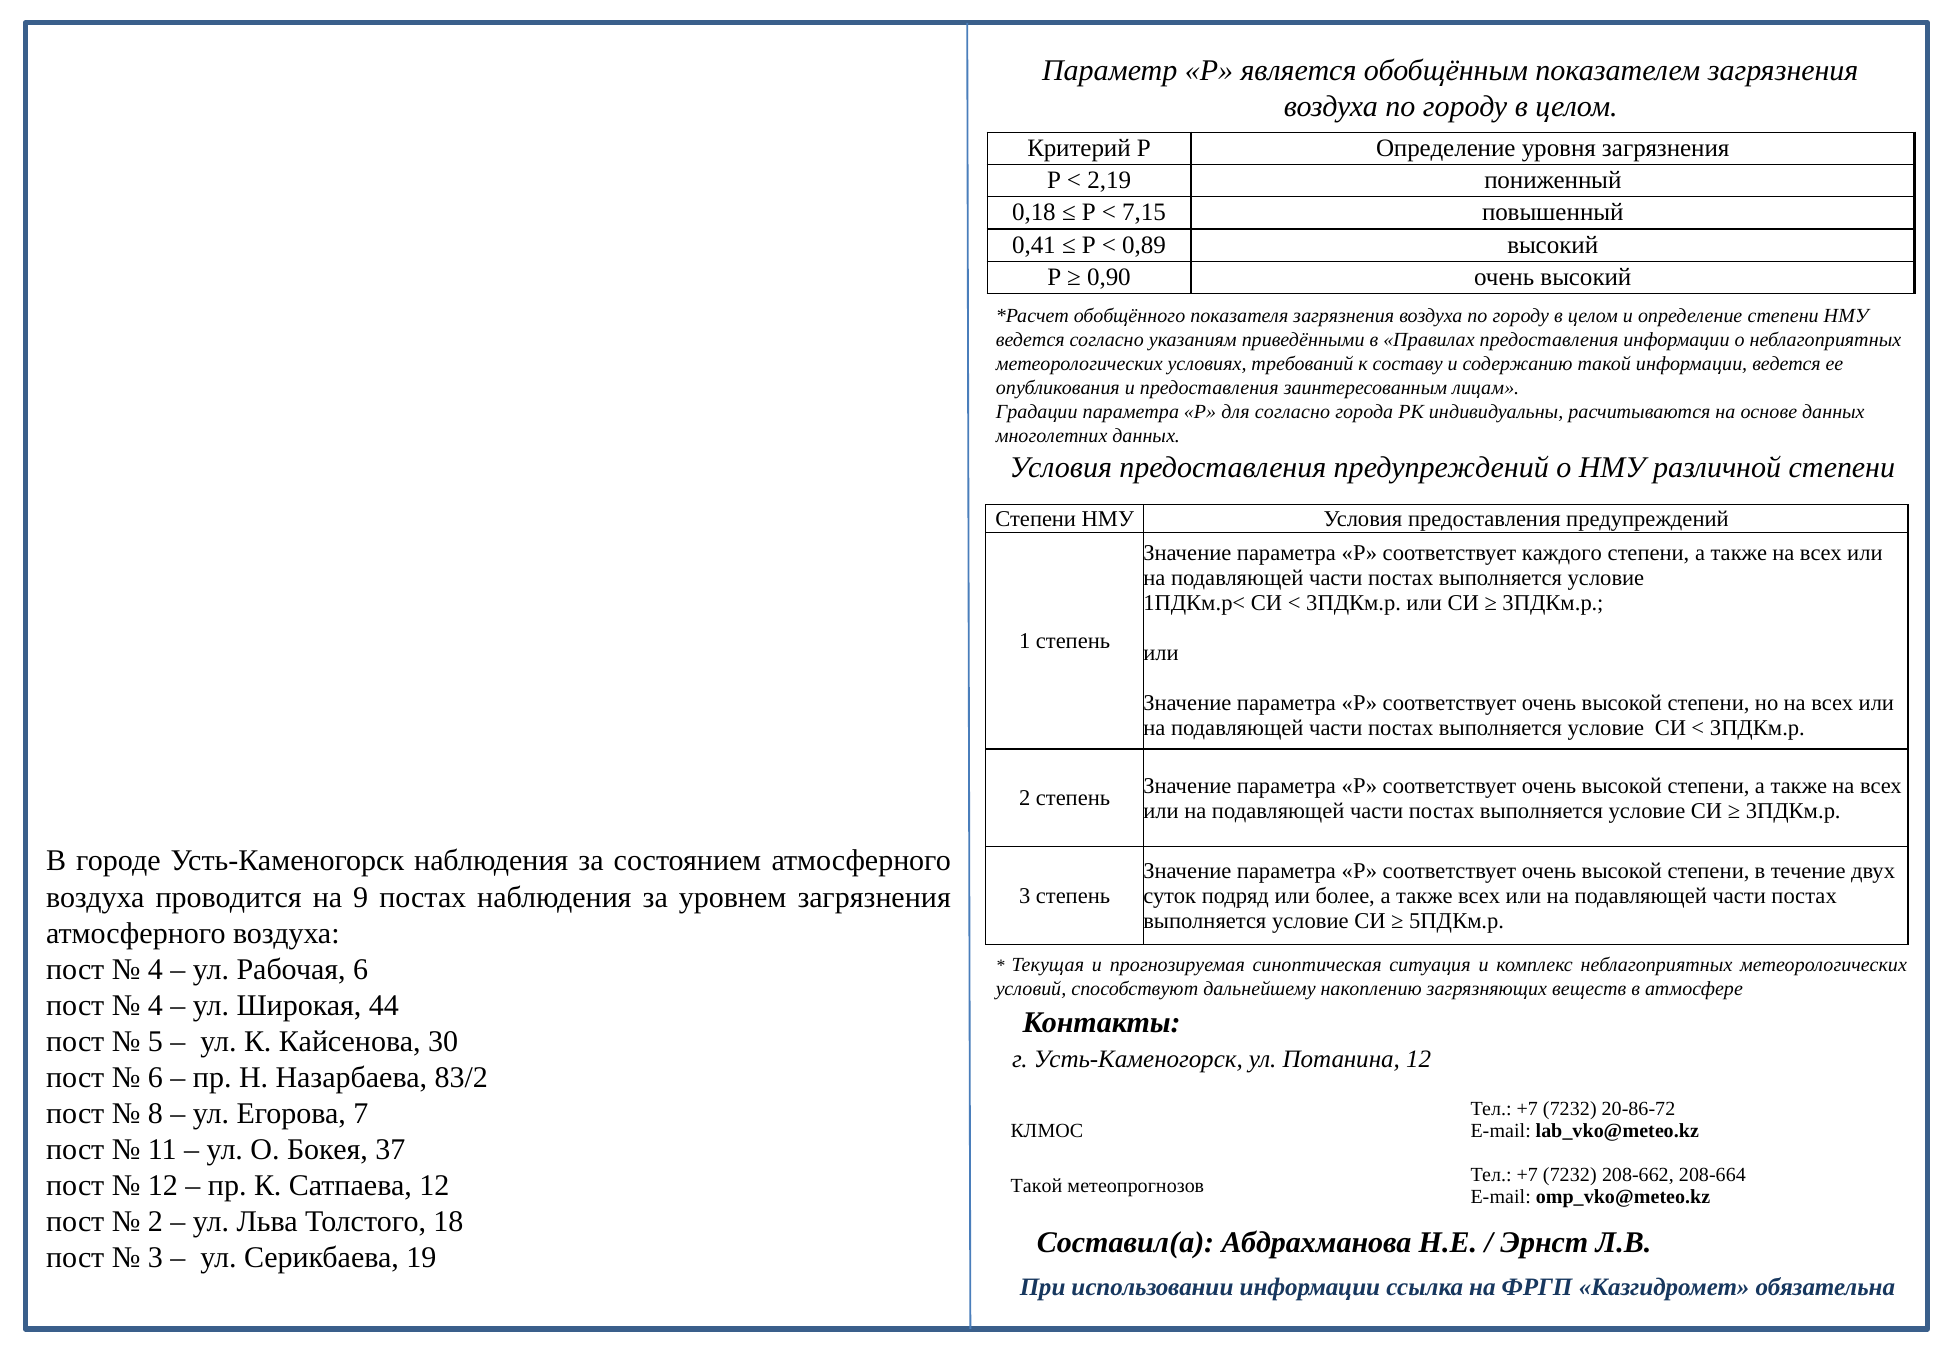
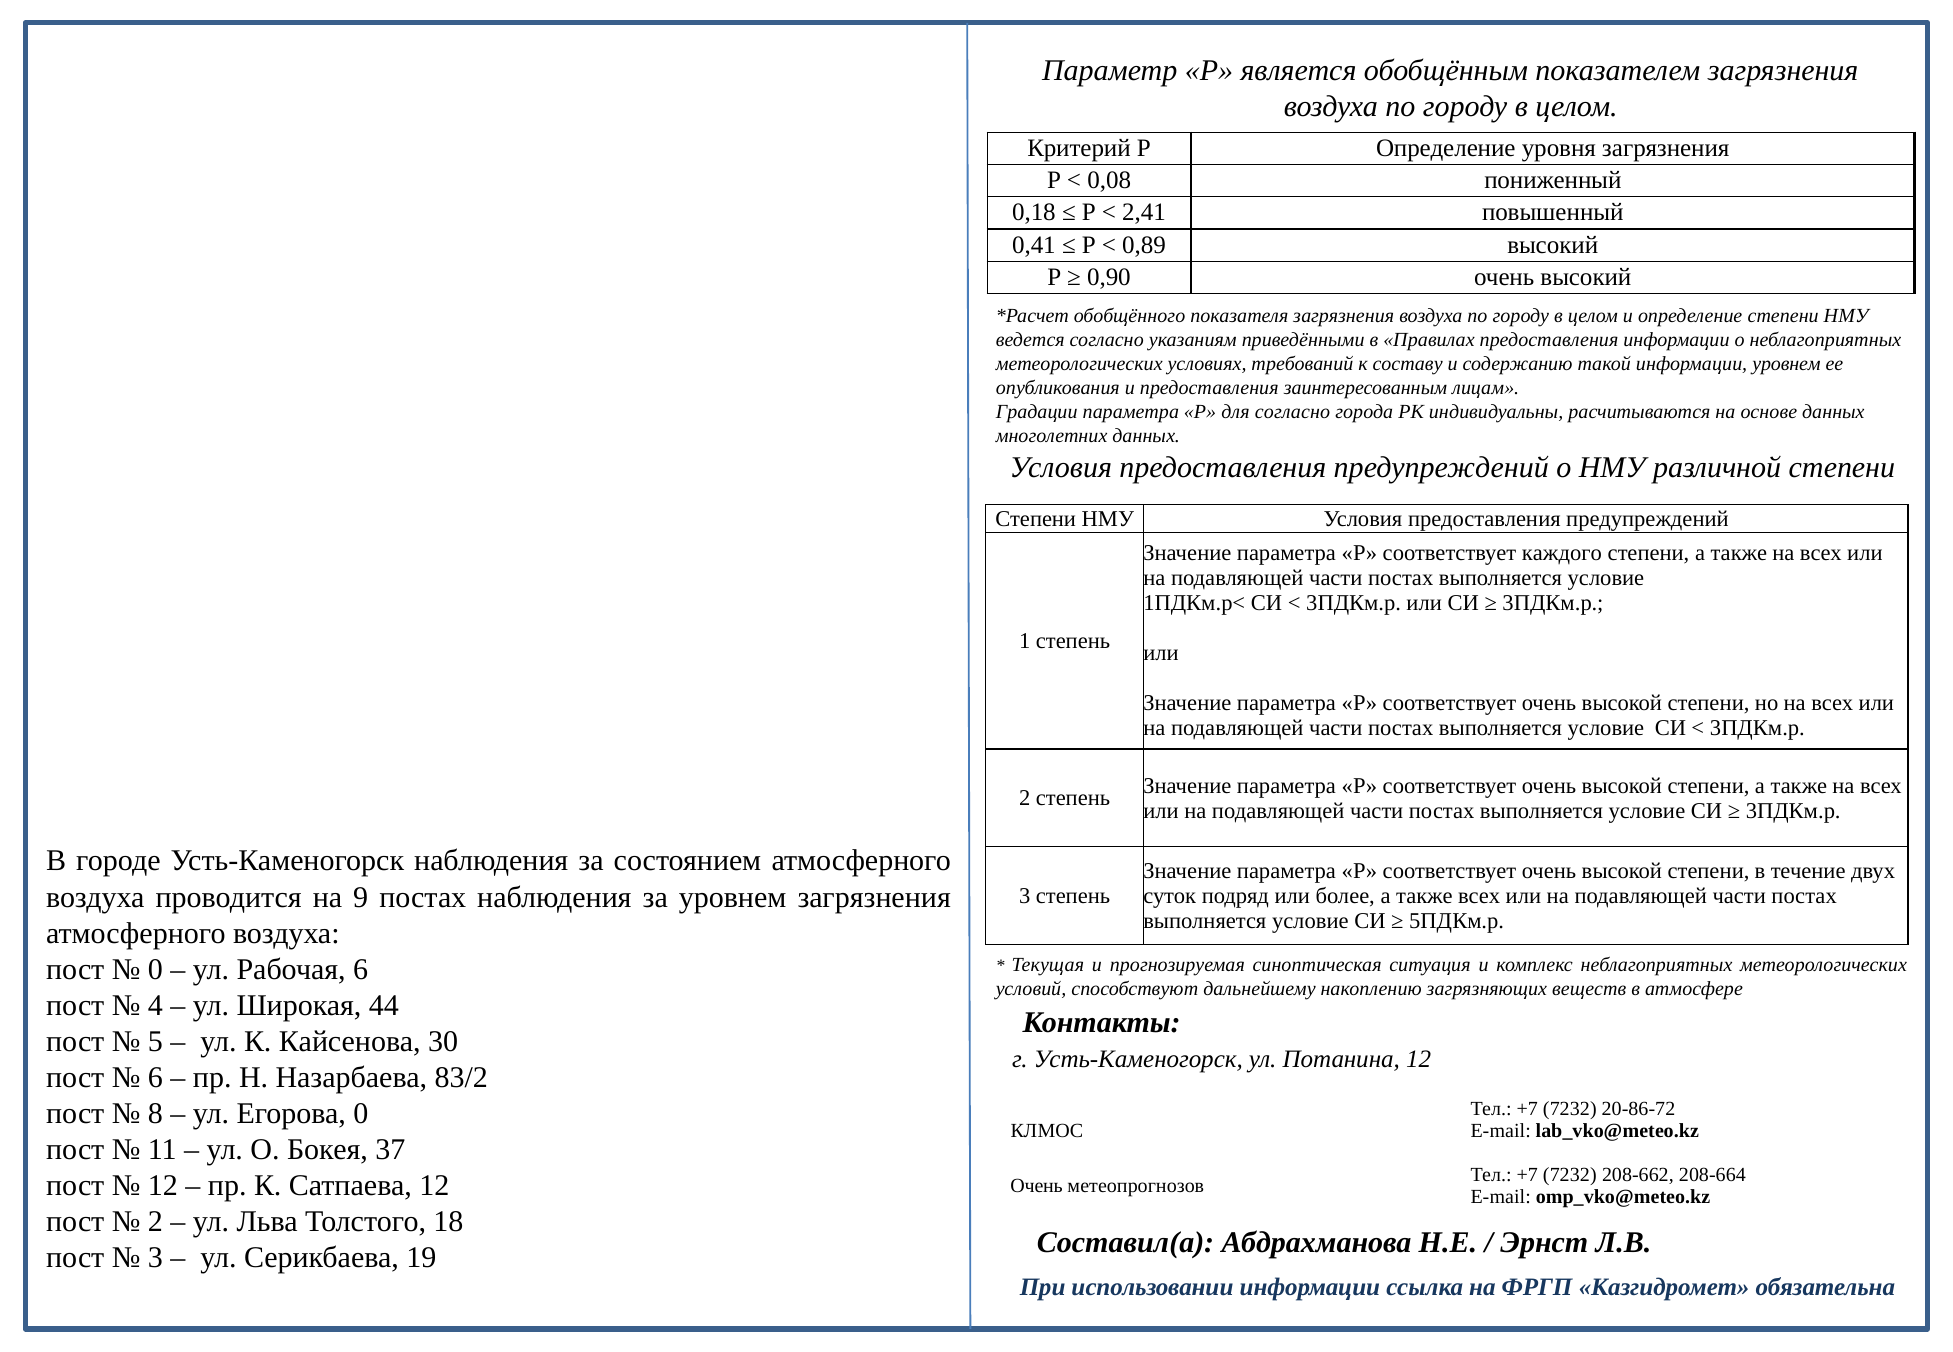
2,19: 2,19 -> 0,08 (1109, 180)
7,15: 7,15 -> 2,41 (1144, 213)
информации ведется: ведется -> уровнем (1787, 364)
4: 4 -> 0 (155, 969)
Егорова 7: 7 -> 0 (361, 1113)
Такой: Такой -> Очень (1037, 1186)
